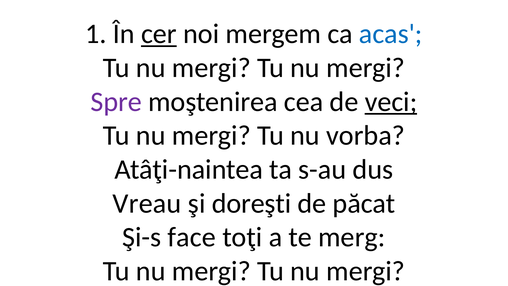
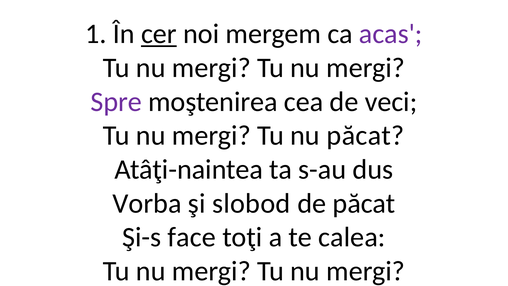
acas colour: blue -> purple (391, 34)
veci underline: present -> none (391, 102)
nu vorba: vorba -> păcat (365, 136)
Vreau: Vreau -> Vorba (147, 203)
doreşti: doreşti -> slobod (251, 203)
merg: merg -> calea (352, 237)
